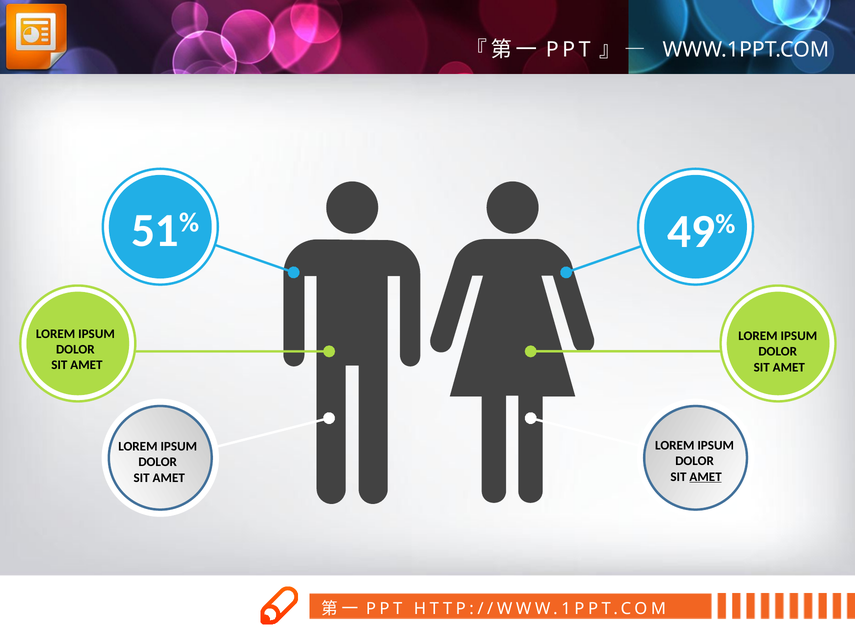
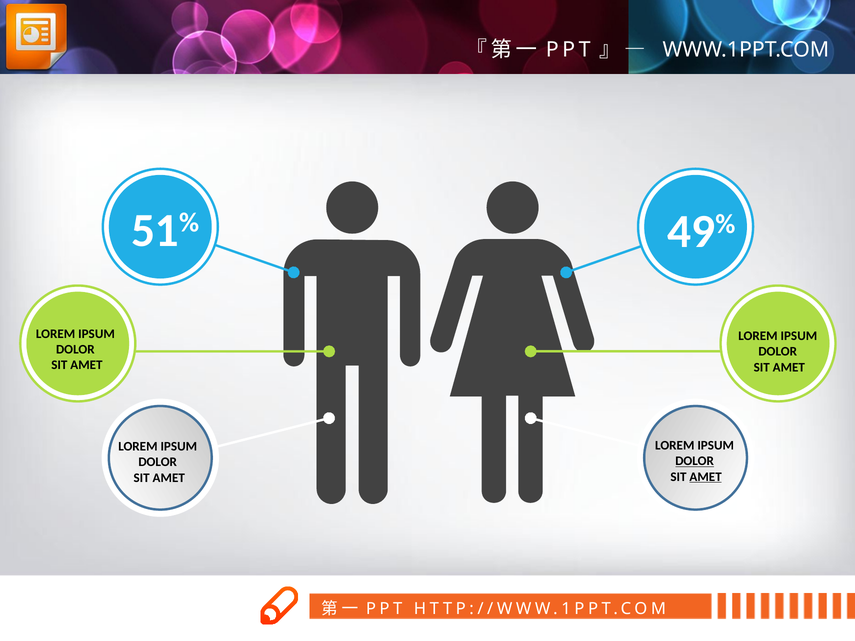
DOLOR underline: none -> present (695, 461)
